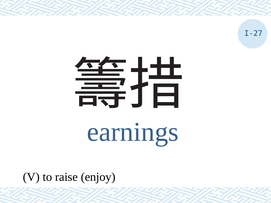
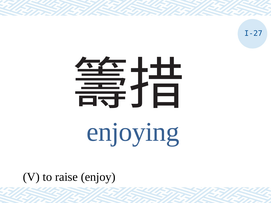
earnings: earnings -> enjoying (133, 132)
